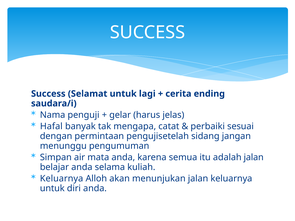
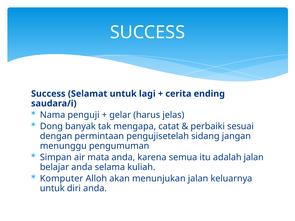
Hafal: Hafal -> Dong (51, 127)
Keluarnya: Keluarnya -> Komputer (62, 179)
